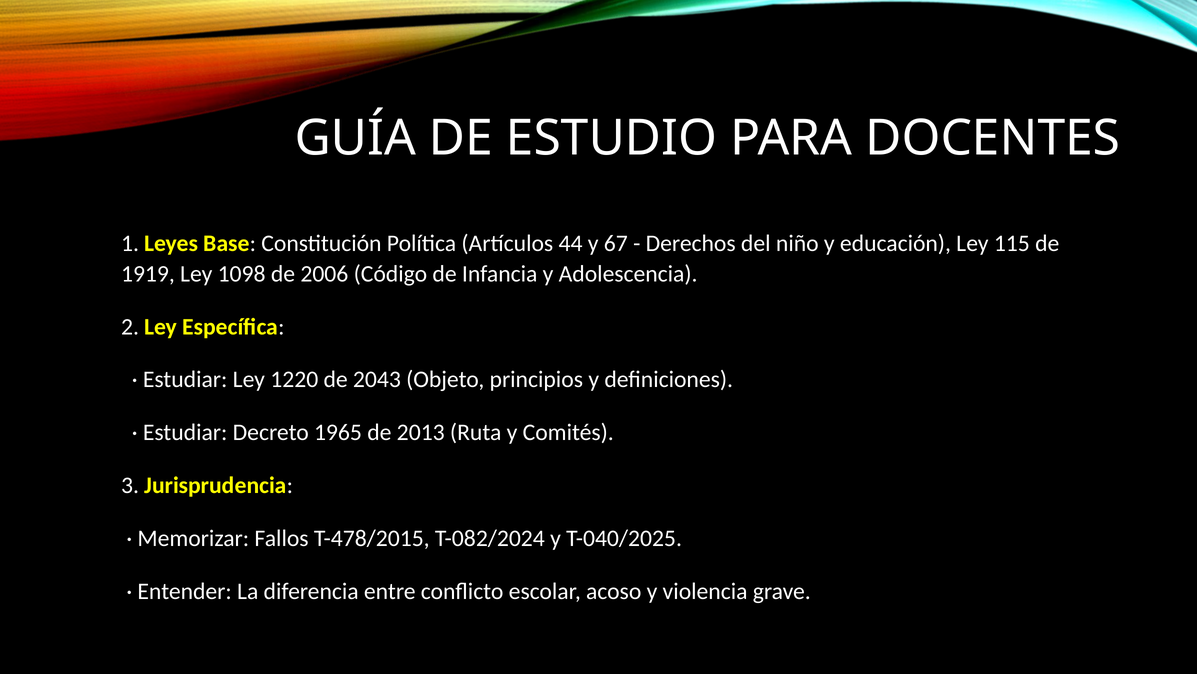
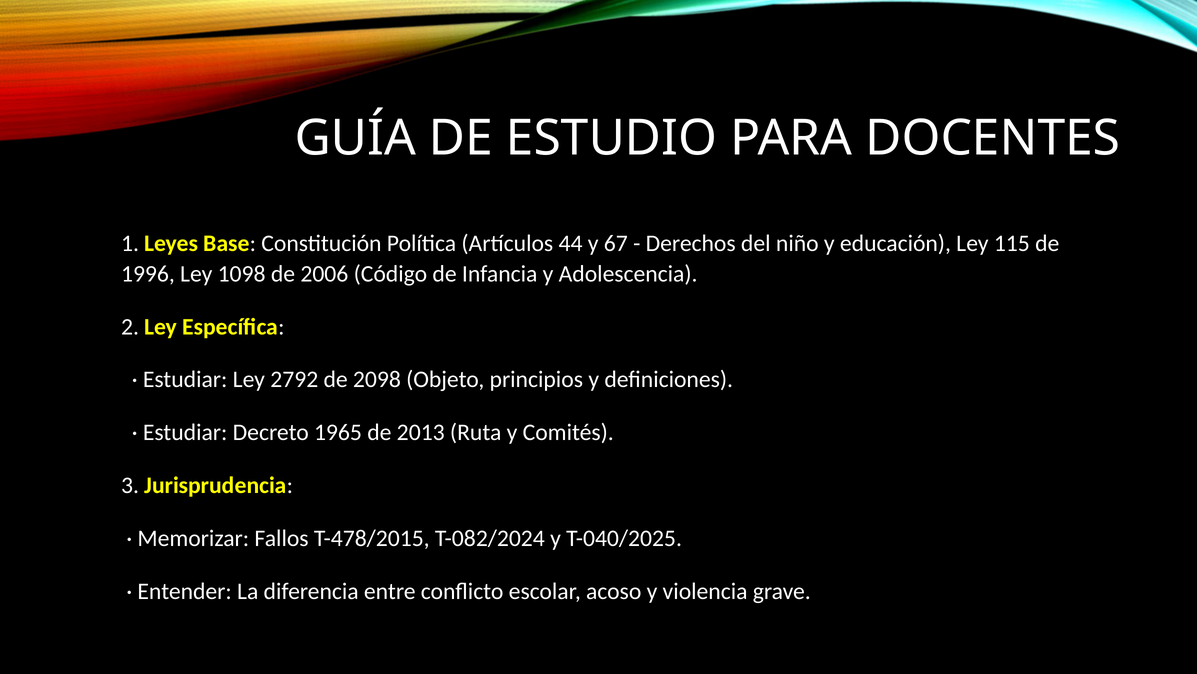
1919: 1919 -> 1996 (148, 274)
1220: 1220 -> 2792 (294, 379)
2043: 2043 -> 2098 (377, 379)
